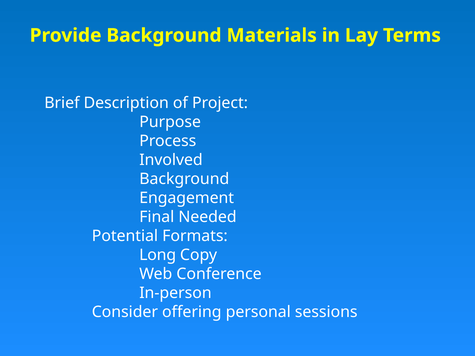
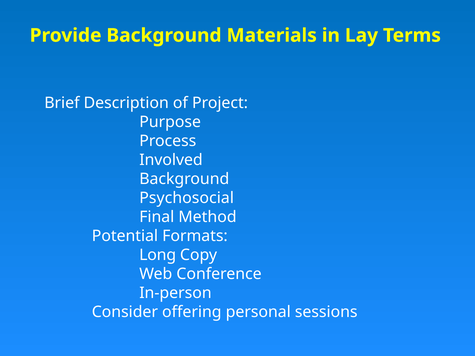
Engagement: Engagement -> Psychosocial (187, 198)
Needed: Needed -> Method (207, 217)
